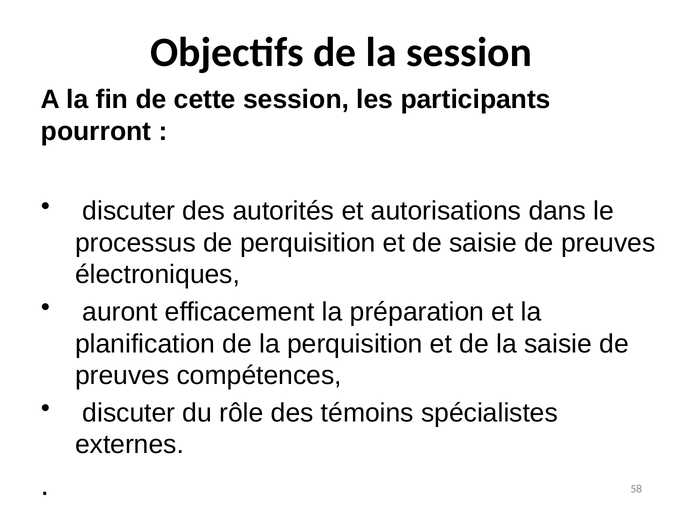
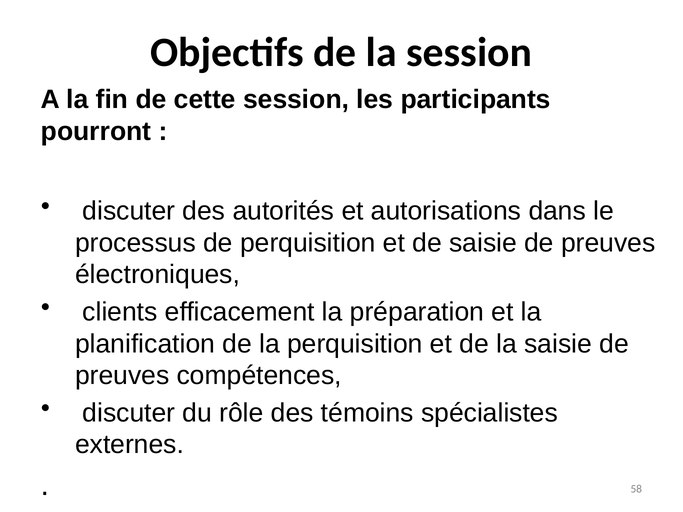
auront: auront -> clients (120, 312)
